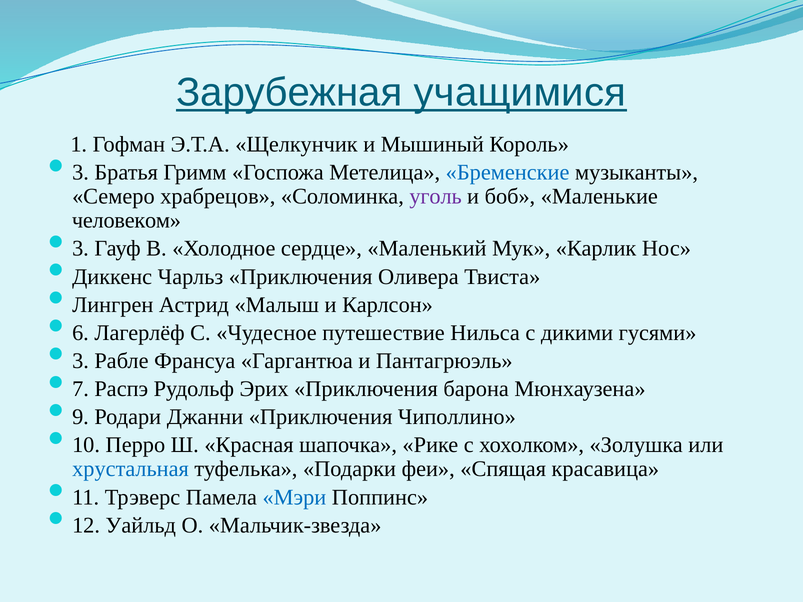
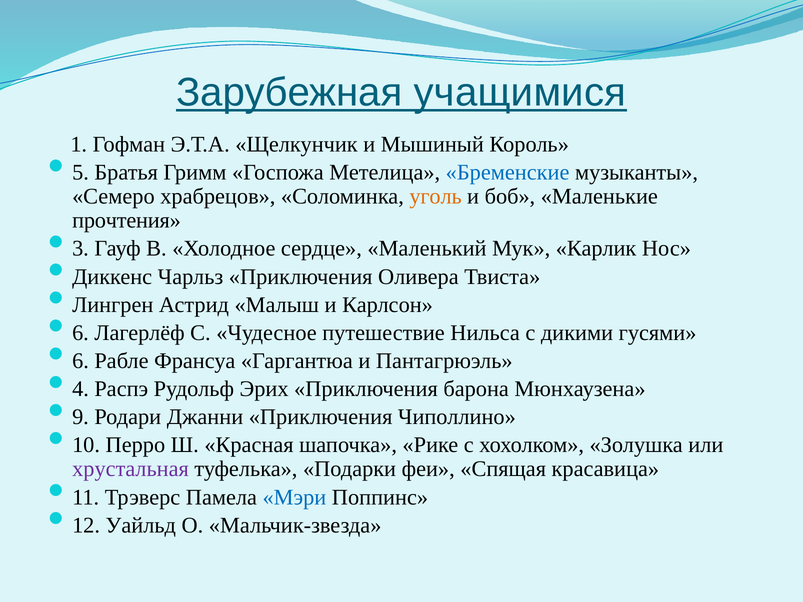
3: 3 -> 5 (80, 172)
уголь colour: purple -> orange (436, 197)
человеком: человеком -> прочтения (126, 221)
3: 3 -> 6 (80, 361)
7: 7 -> 4 (80, 389)
хрустальная colour: blue -> purple (131, 469)
